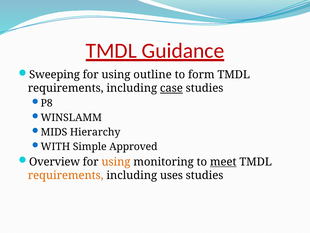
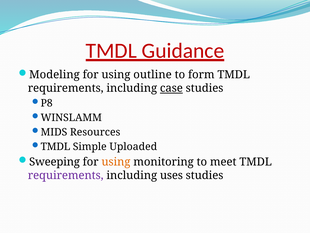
Sweeping: Sweeping -> Modeling (54, 75)
Hierarchy: Hierarchy -> Resources (95, 132)
WITH: WITH -> TMDL (55, 146)
Approved: Approved -> Uploaded (133, 146)
Overview: Overview -> Sweeping (55, 162)
meet underline: present -> none (223, 162)
requirements colour: orange -> purple (66, 175)
